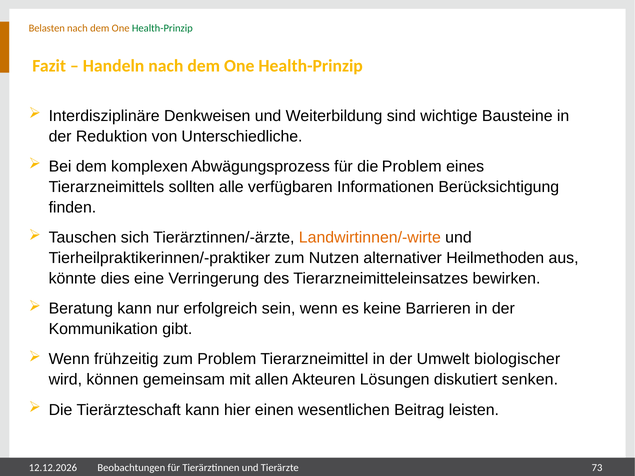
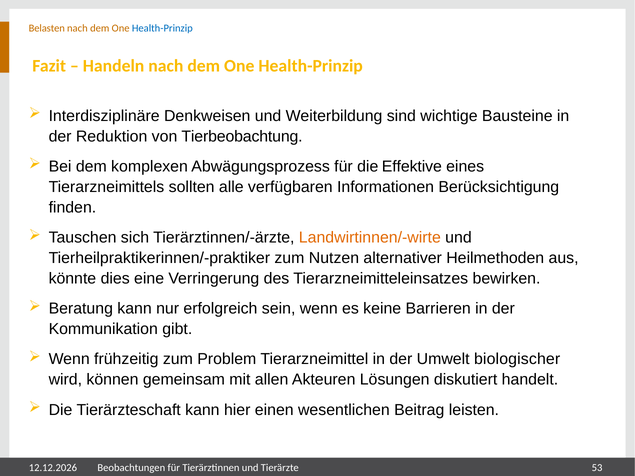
Health-Prinzip colour: green -> blue (162, 28)
Unterschiedliche: Unterschiedliche -> Tierbeobachtung (242, 136)
die Problem: Problem -> Effektive (412, 166)
senken: senken -> handelt (530, 380)
73: 73 -> 53 (597, 468)
